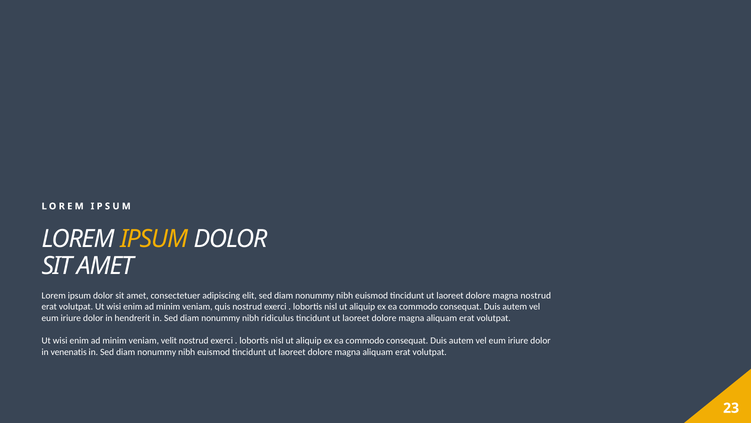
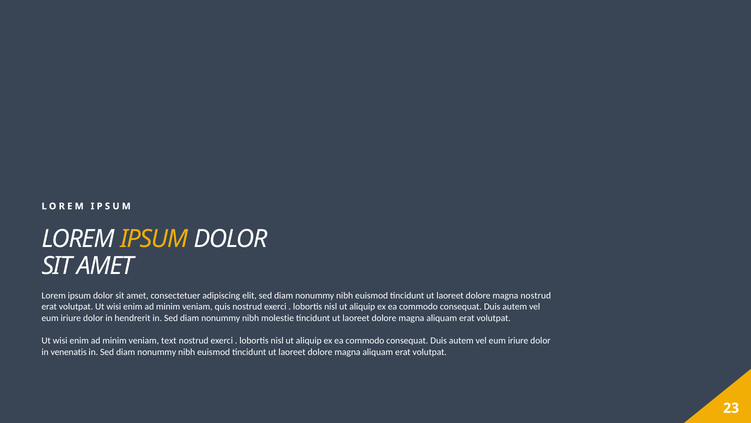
ridiculus: ridiculus -> molestie (278, 318)
velit: velit -> text (169, 340)
